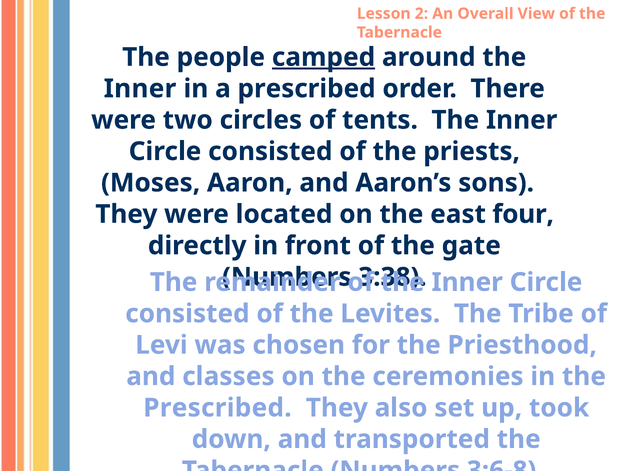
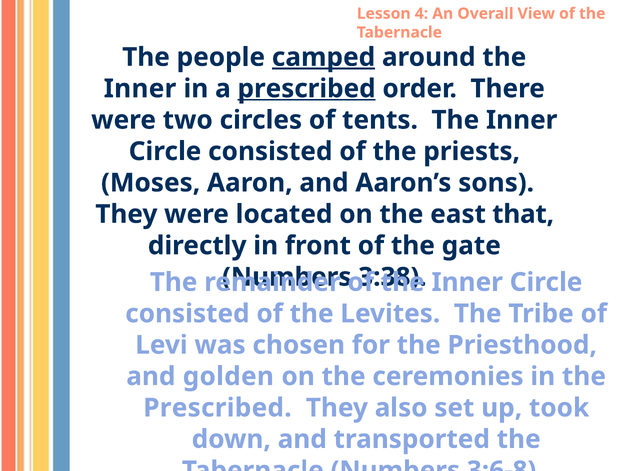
2: 2 -> 4 (421, 14)
prescribed underline: none -> present (307, 89)
four: four -> that (523, 214)
classes: classes -> golden (228, 376)
